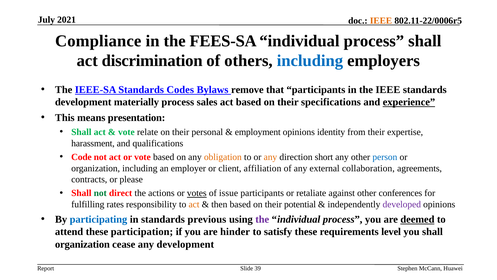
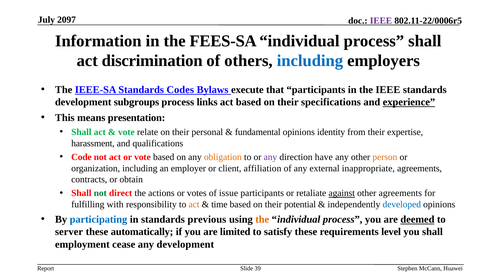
2021: 2021 -> 2097 (67, 20)
IEEE colour: orange -> purple (381, 21)
Compliance: Compliance -> Information (98, 41)
remove: remove -> execute (247, 90)
materially: materially -> subgroups (137, 102)
sales: sales -> links (207, 102)
employment: employment -> fundamental (258, 132)
any colour: orange -> purple (270, 157)
short: short -> have (324, 157)
person colour: blue -> orange (385, 157)
collaboration: collaboration -> inappropriate (368, 168)
please: please -> obtain (131, 179)
votes underline: present -> none (197, 193)
against underline: none -> present (342, 193)
other conferences: conferences -> agreements (400, 193)
rates: rates -> with (115, 204)
then: then -> time (219, 204)
developed colour: purple -> blue (402, 204)
the colour: purple -> orange (262, 219)
attend: attend -> server (69, 232)
participation: participation -> automatically (142, 232)
hinder: hinder -> limited (235, 232)
organization: organization -> employment (82, 244)
